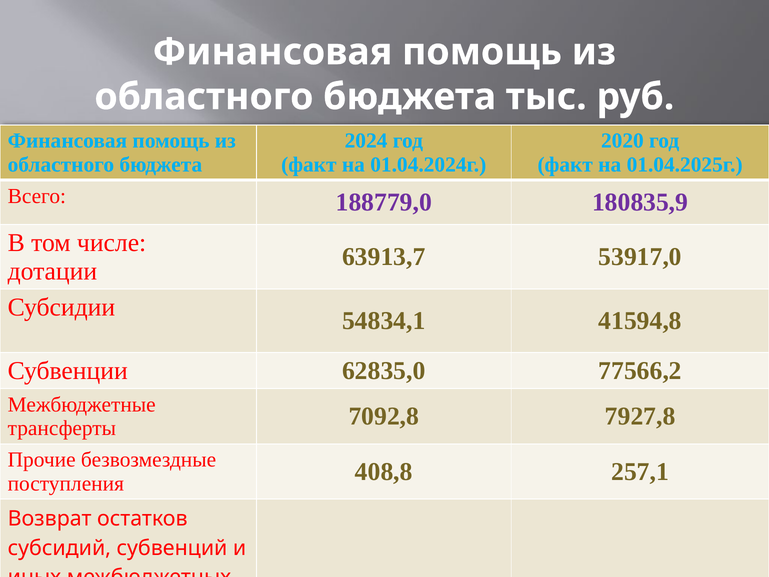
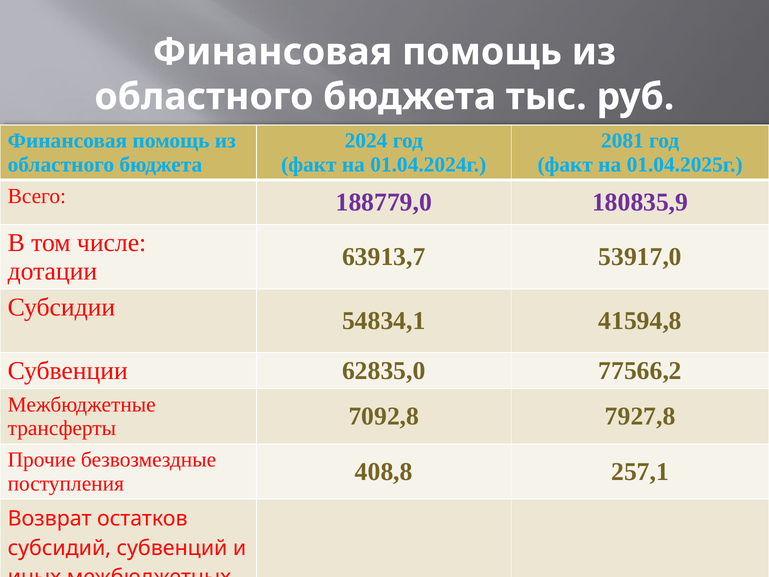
2020: 2020 -> 2081 (622, 141)
